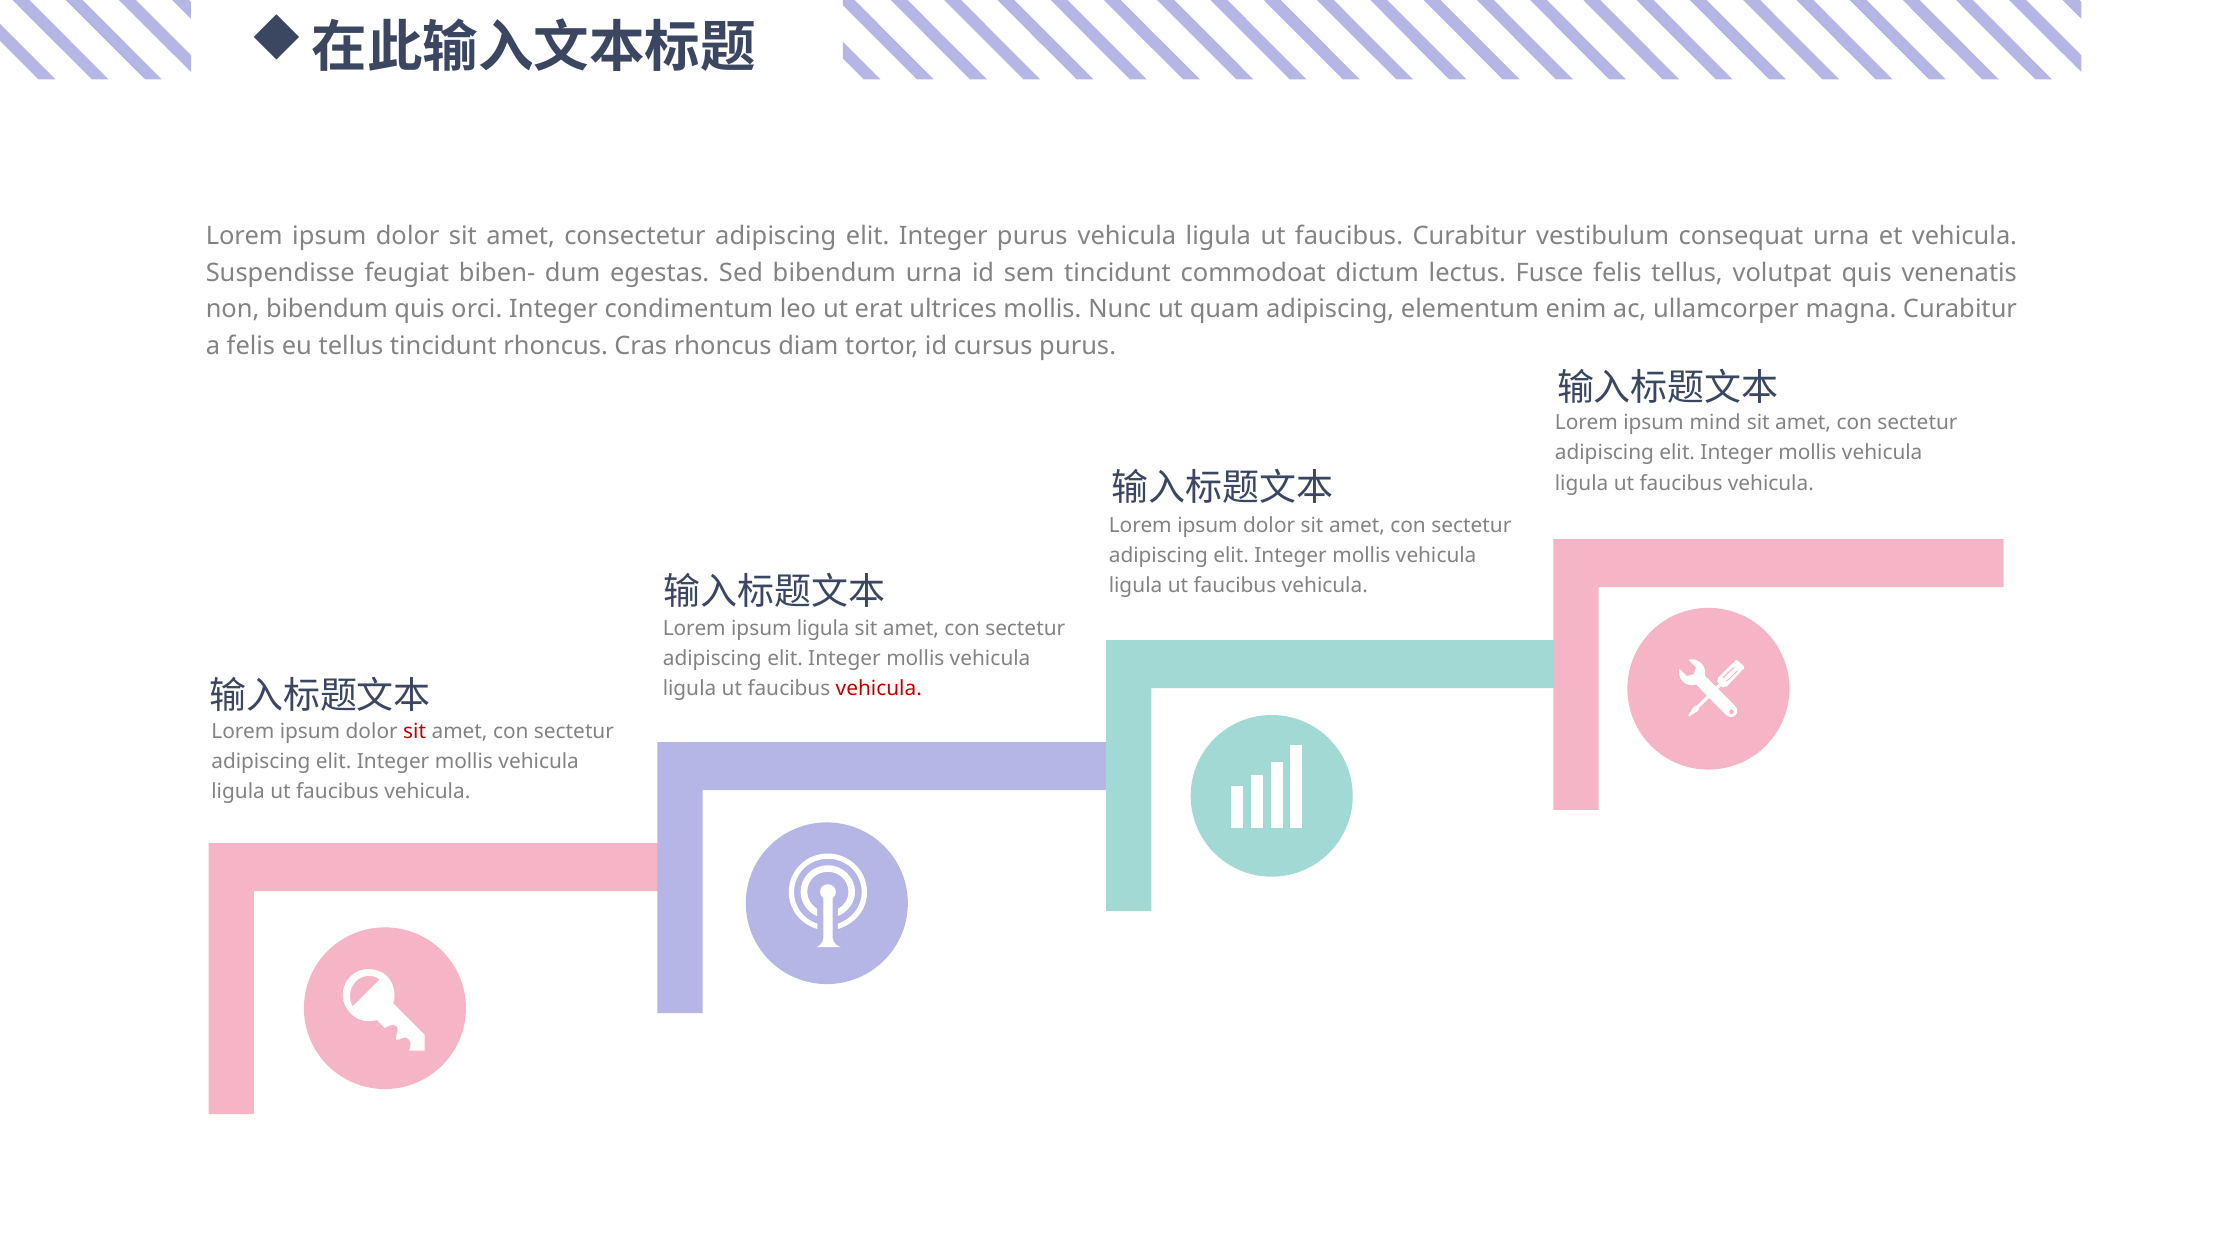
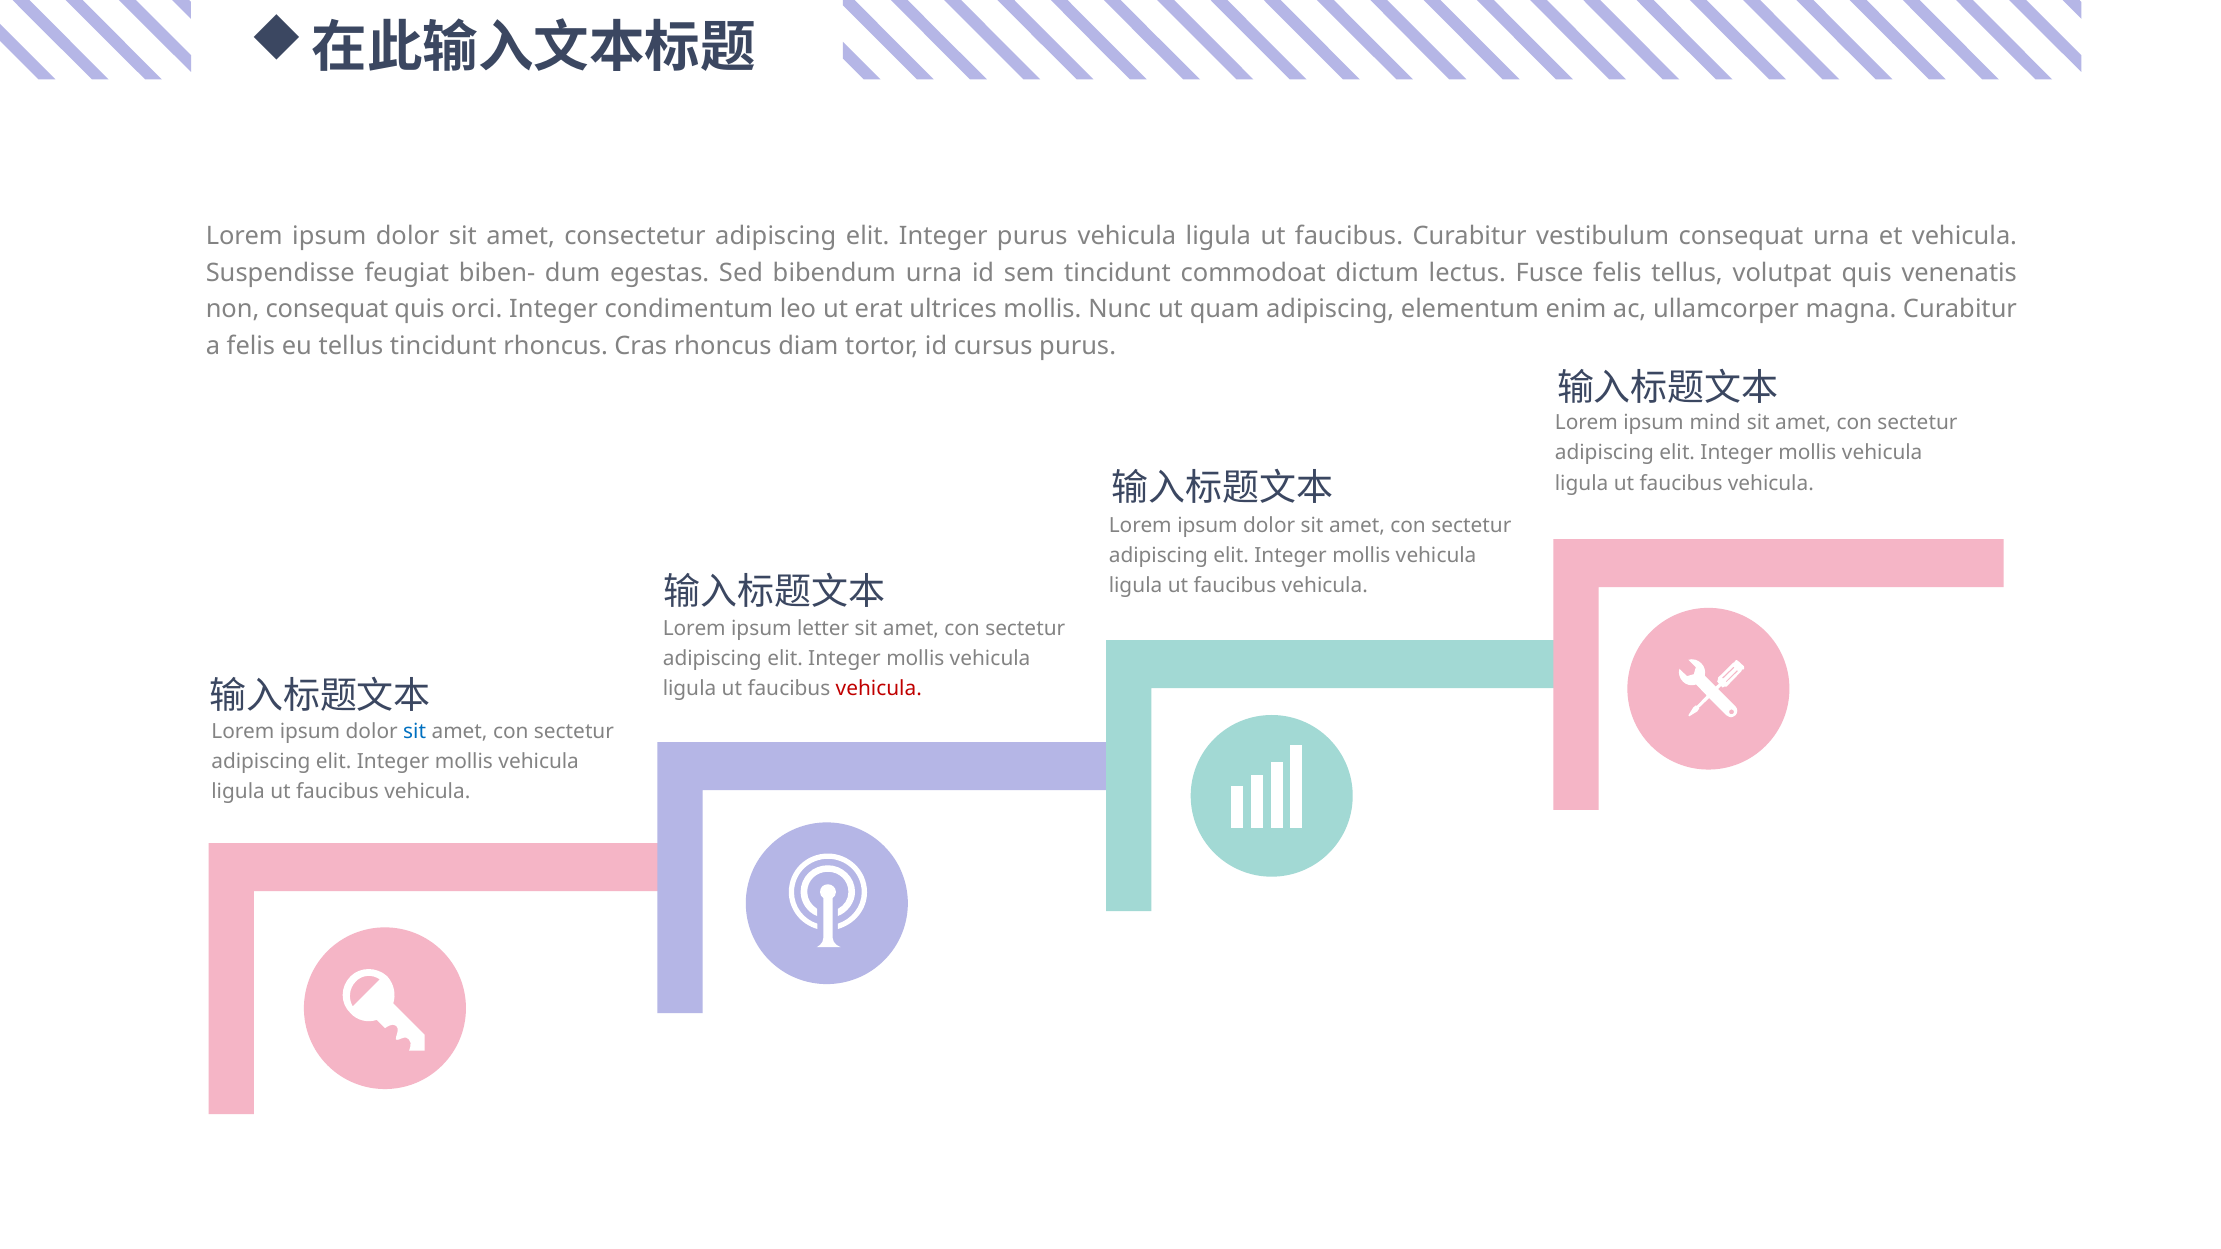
non bibendum: bibendum -> consequat (327, 310)
ipsum ligula: ligula -> letter (823, 629)
sit colour: red -> blue (415, 731)
